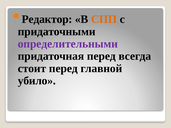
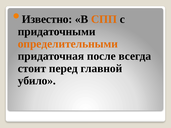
Редактор: Редактор -> Известно (47, 19)
определительными colour: purple -> orange (68, 44)
придаточная перед: перед -> после (101, 56)
